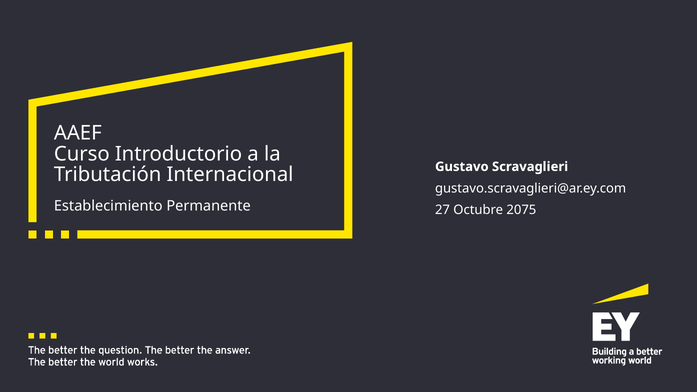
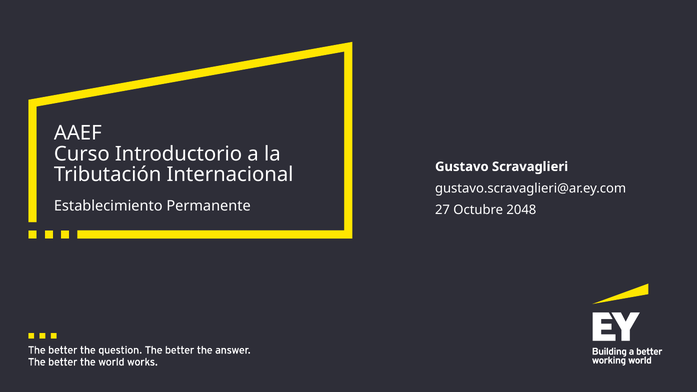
2075: 2075 -> 2048 (521, 210)
